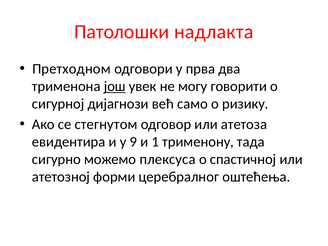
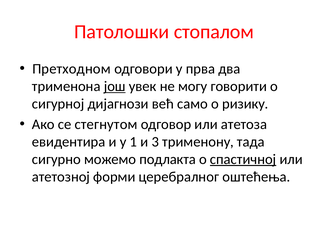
надлакта: надлакта -> стопалом (214, 32)
9: 9 -> 1 (133, 142)
1: 1 -> 3 (155, 142)
плексуса: плексуса -> подлакта (168, 159)
спастичној underline: none -> present (243, 159)
